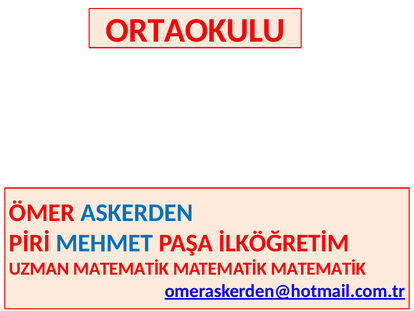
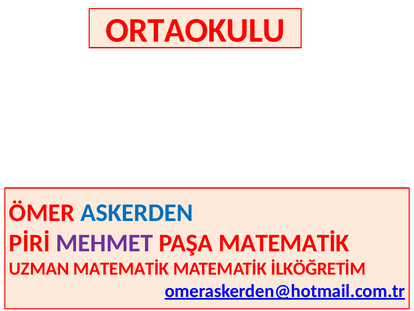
MEHMET colour: blue -> purple (104, 243)
PAŞA İLKÖĞRETİM: İLKÖĞRETİM -> MATEMATİK (284, 243)
MATEMATİK: MATEMATİK -> İLKÖĞRETİM (318, 268)
